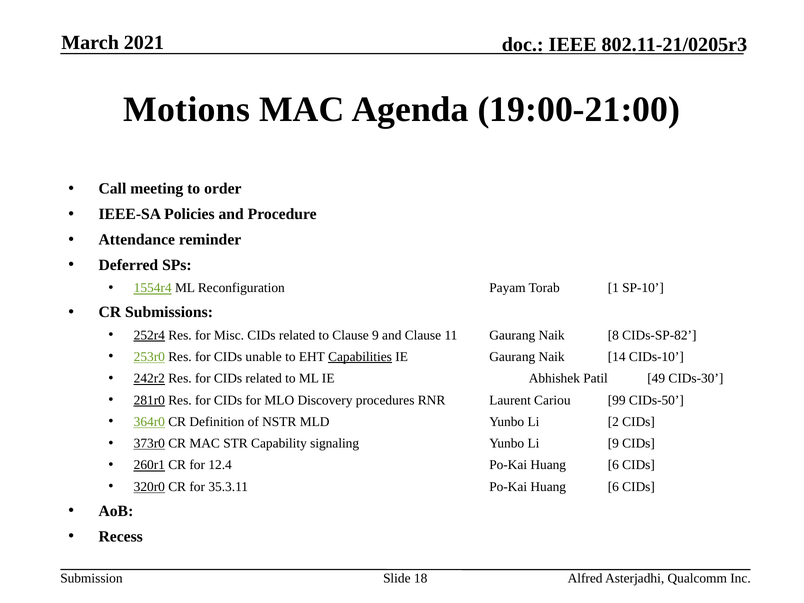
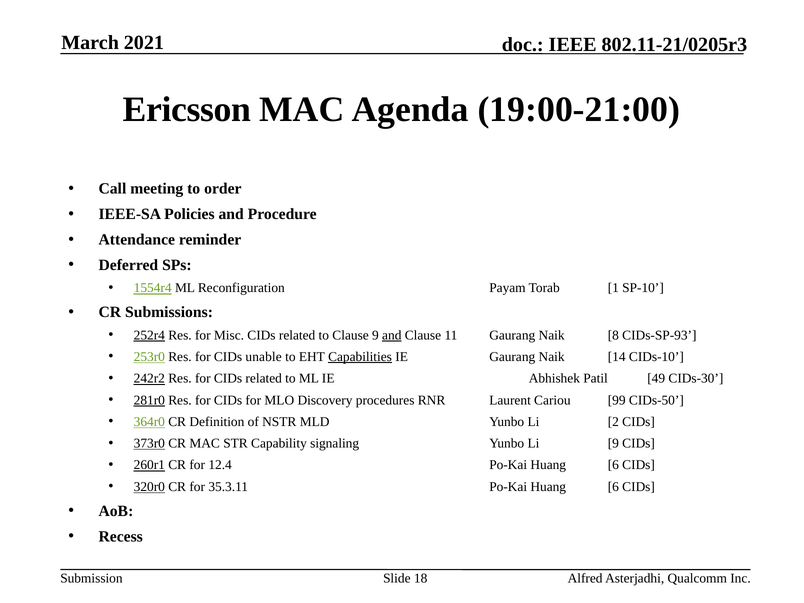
Motions: Motions -> Ericsson (187, 110)
and underline: none -> present (392, 335)
CIDs-SP-82: CIDs-SP-82 -> CIDs-SP-93 (659, 335)
